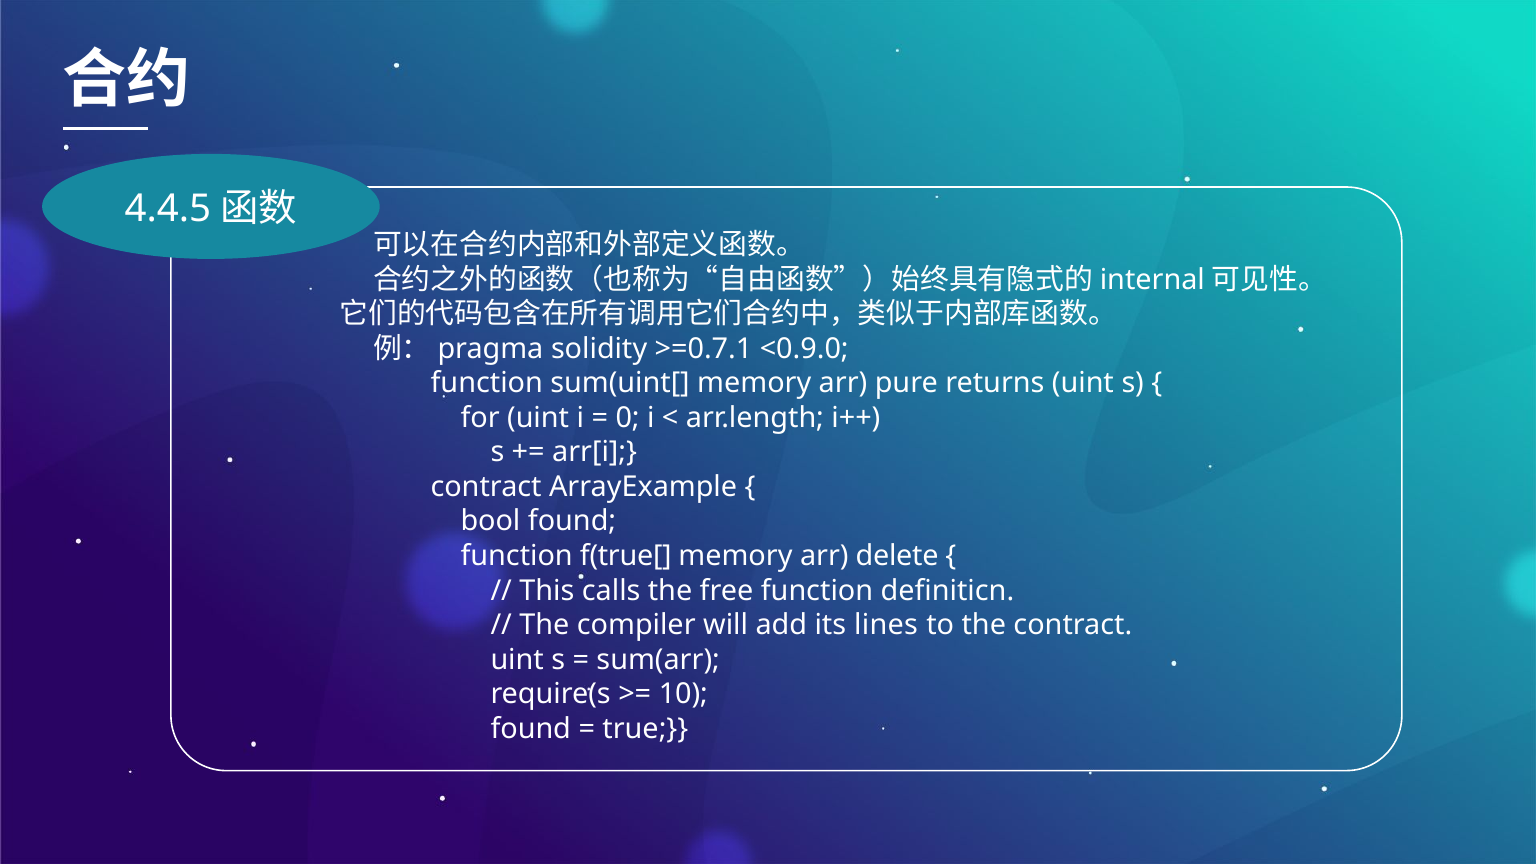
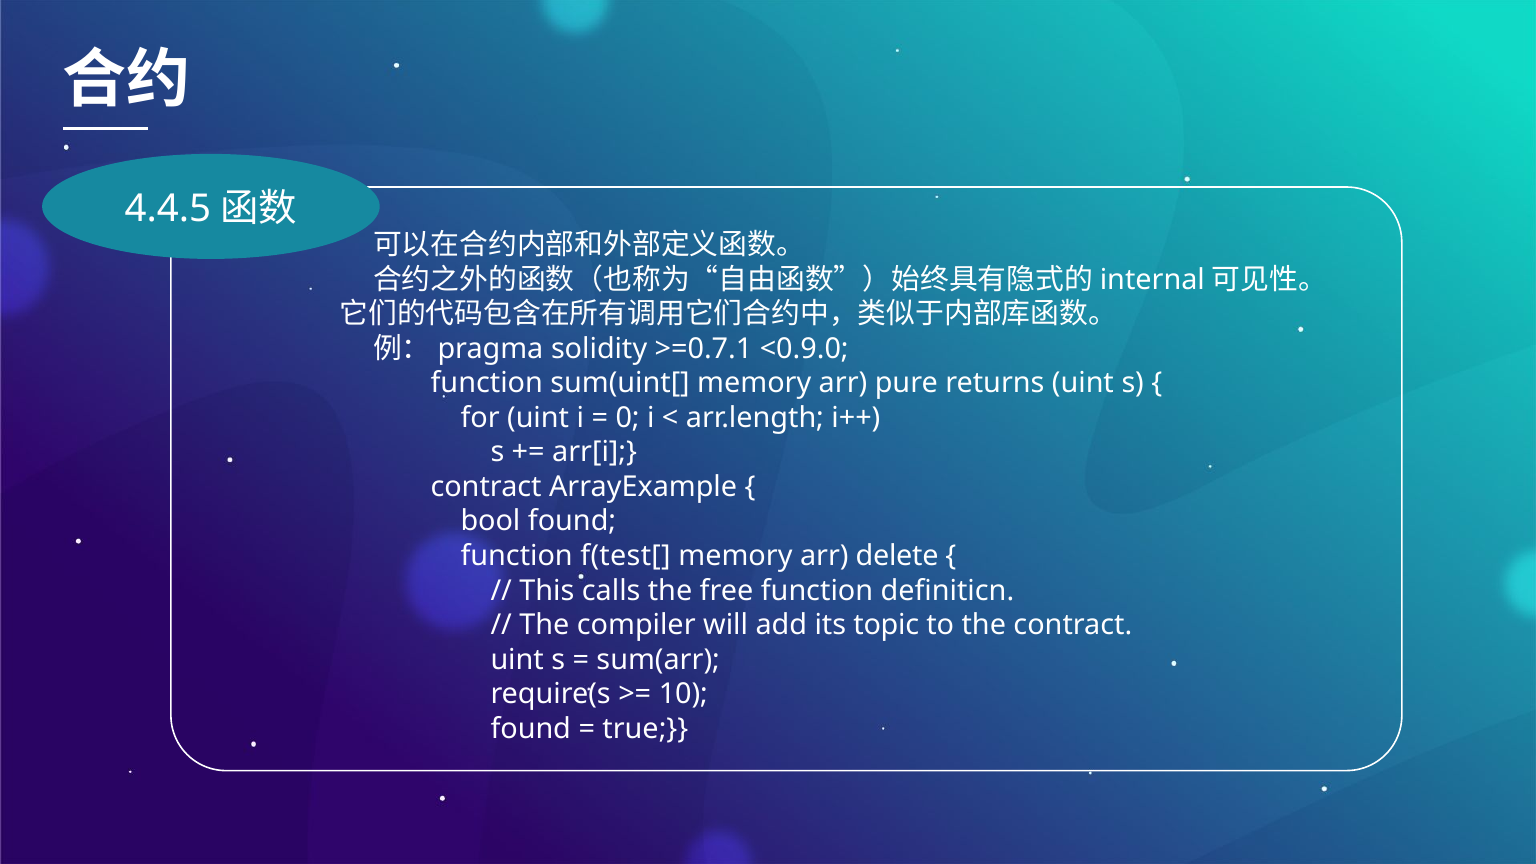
f(true[: f(true[ -> f(test[ (626, 556)
lines: lines -> topic (886, 625)
